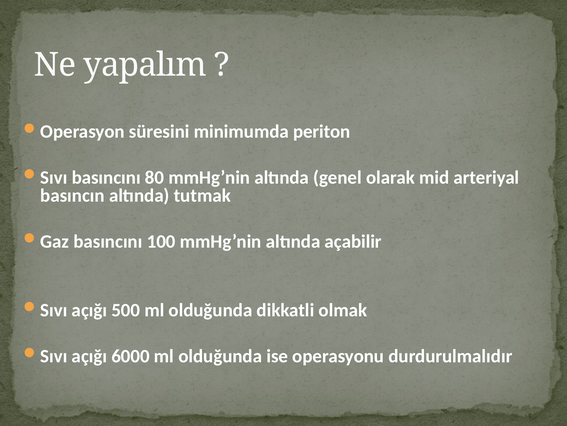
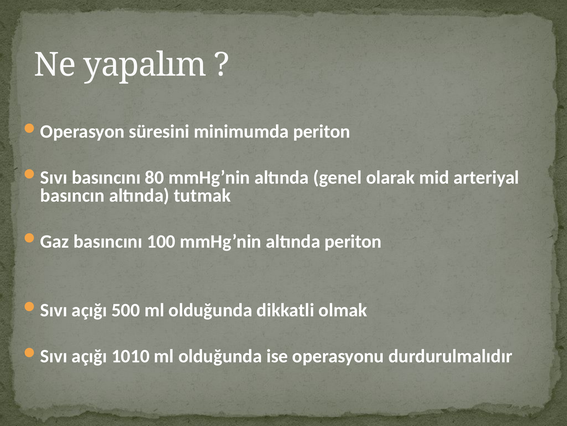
altında açabilir: açabilir -> periton (353, 241)
6000: 6000 -> 1010 (131, 355)
